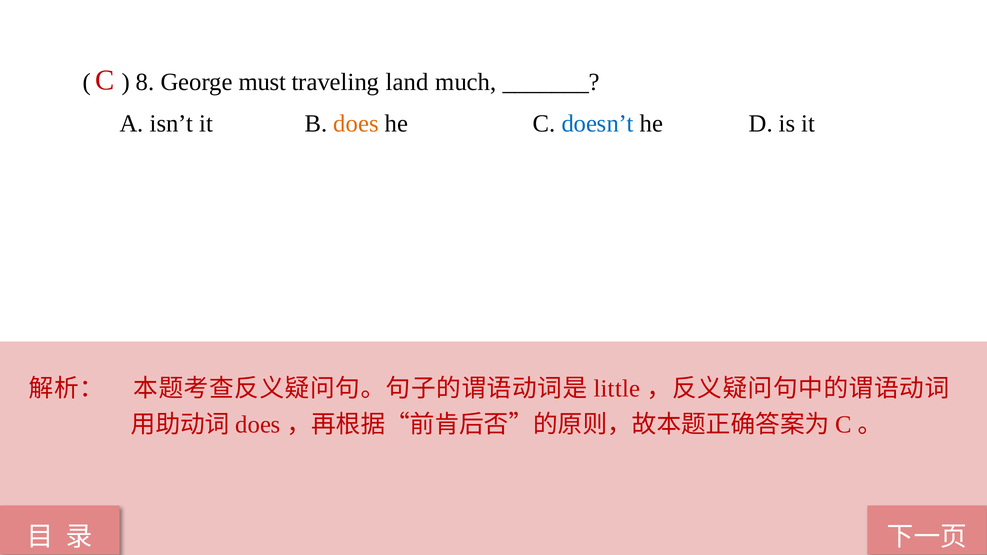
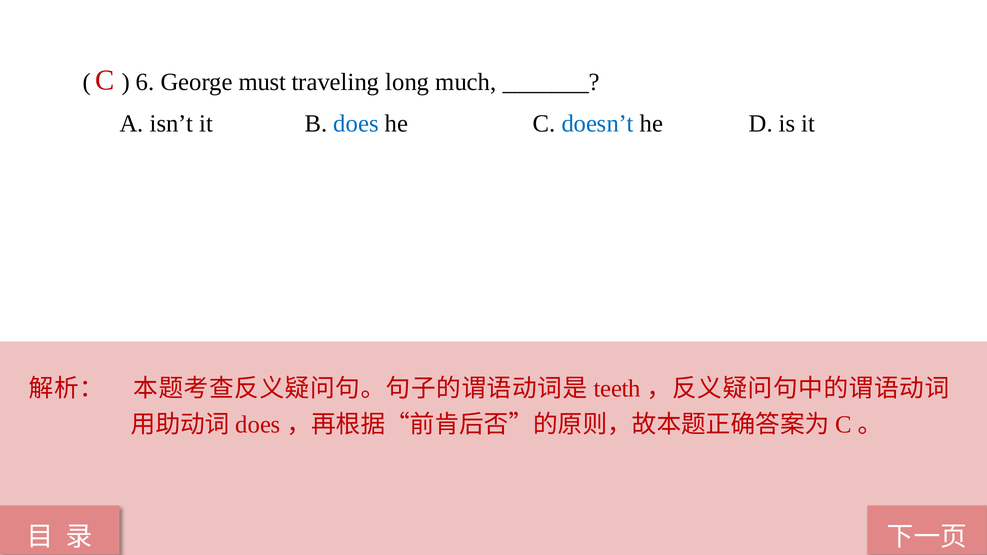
8: 8 -> 6 (145, 82)
land: land -> long (407, 82)
does colour: orange -> blue (356, 124)
little: little -> teeth (617, 389)
